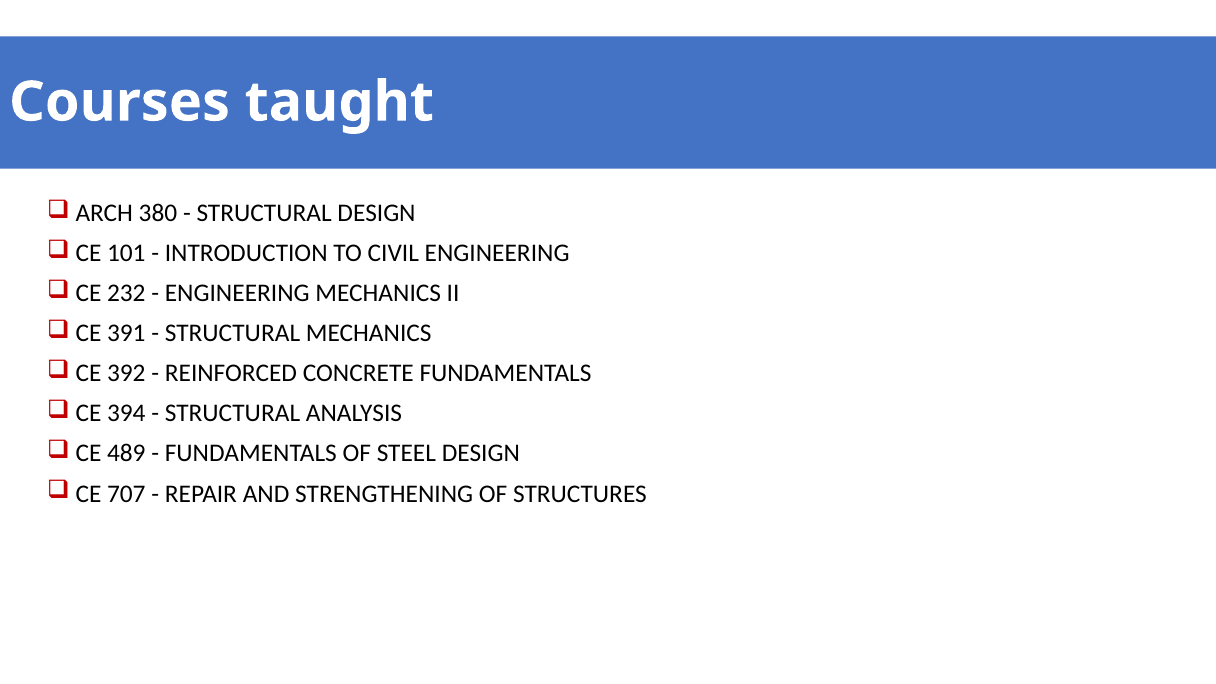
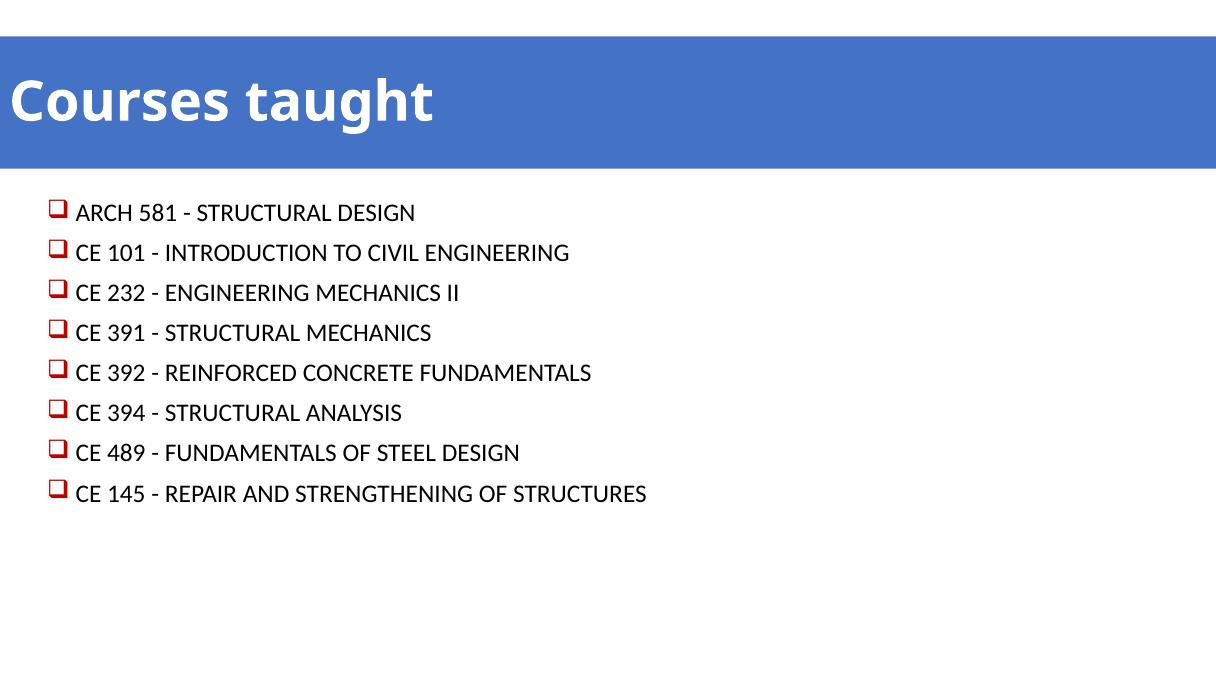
380: 380 -> 581 (158, 213)
707: 707 -> 145 (126, 494)
